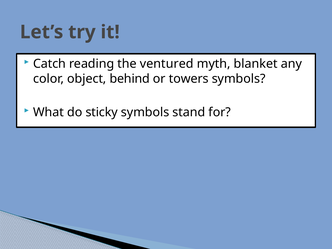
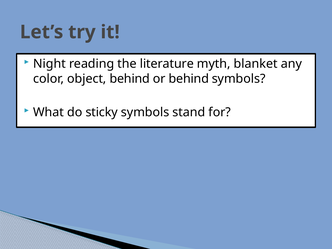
Catch: Catch -> Night (49, 64)
ventured: ventured -> literature (167, 64)
or towers: towers -> behind (189, 79)
